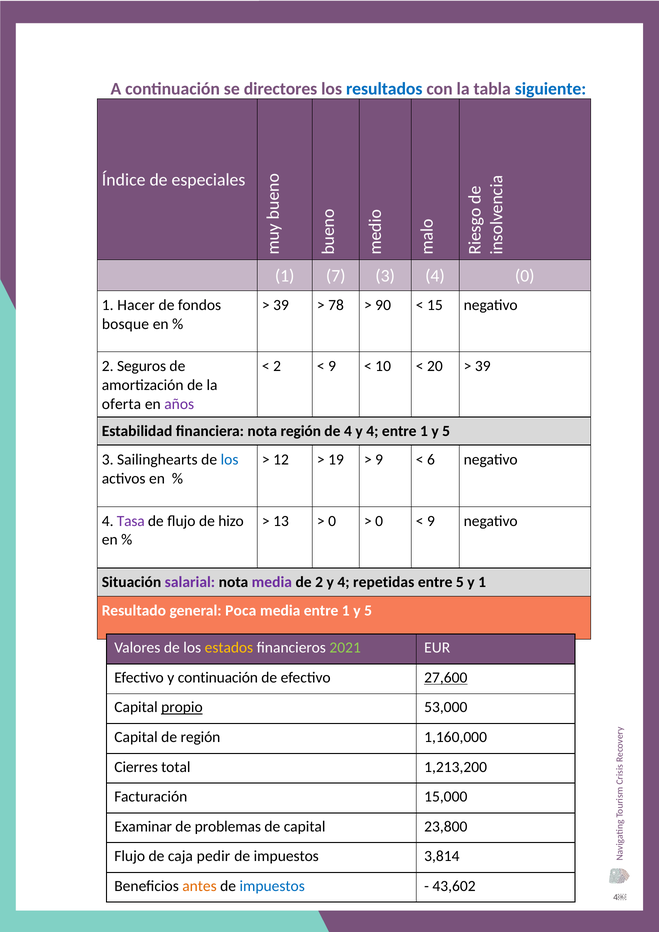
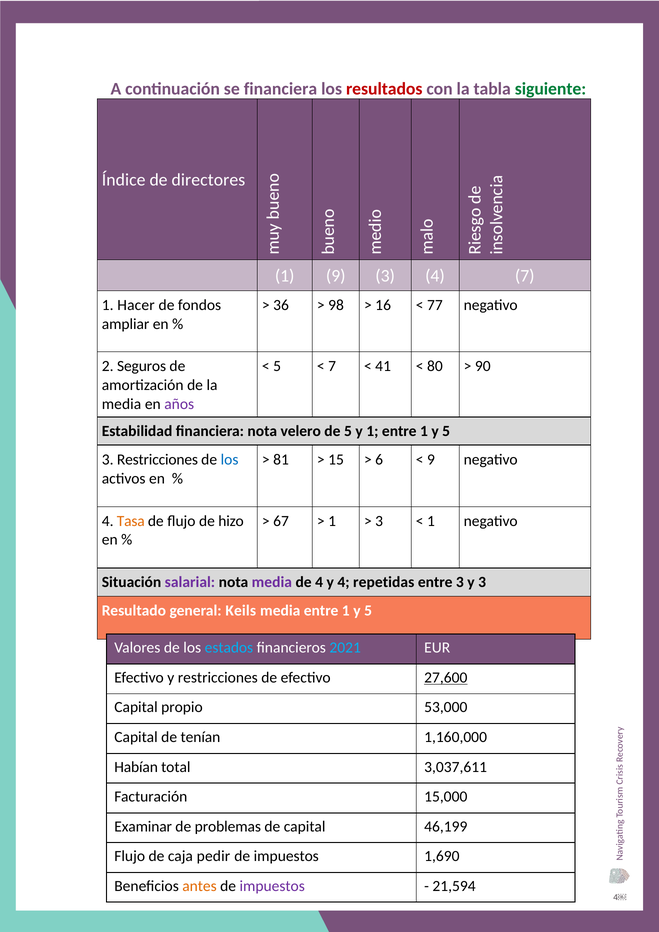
se directores: directores -> financiera (280, 89)
resultados colour: blue -> red (384, 89)
siguiente colour: blue -> green (550, 89)
especiales: especiales -> directores (208, 180)
1 7: 7 -> 9 (336, 276)
4 0: 0 -> 7 (525, 276)
39: 39 -> 36 (281, 305)
78: 78 -> 98 (336, 305)
90: 90 -> 16 (383, 305)
15: 15 -> 77 (435, 305)
bosque: bosque -> ampliar (126, 324)
2: 2 -> 5 (277, 366)
9: 9 -> 7 (332, 366)
10: 10 -> 41 (383, 366)
20: 20 -> 80 (435, 366)
39: 39 -> 90 (483, 366)
oferta: oferta -> media (122, 404)
nota región: región -> velero (301, 431)
de 4: 4 -> 5 (348, 431)
4: 4 -> 1 (372, 431)
3 Sailinghearts: Sailinghearts -> Restricciones (157, 460)
12: 12 -> 81 (281, 460)
19: 19 -> 15 (336, 460)
9: 9 -> 6 (379, 460)
6: 6 -> 9 (431, 460)
Tasa colour: purple -> orange (131, 521)
13: 13 -> 67 (281, 521)
0: 0 -> 1 (332, 521)
0: 0 -> 3 (379, 521)
9: 9 -> 1 (431, 521)
de 2: 2 -> 4 (319, 582)
entre 5: 5 -> 3 (460, 582)
y 1: 1 -> 3 (482, 582)
general Poca: Poca -> Keils (241, 610)
estados colour: yellow -> light blue (229, 648)
2021 colour: light green -> light blue (345, 648)
y continuación: continuación -> restricciones (218, 678)
propio underline: present -> none (182, 707)
de región: región -> tenían (200, 737)
Cierres: Cierres -> Habían (136, 767)
1,213,200: 1,213,200 -> 3,037,611 (456, 767)
23,800: 23,800 -> 46,199 (446, 826)
3,814: 3,814 -> 1,690 (442, 856)
impuestos colour: blue -> purple (272, 886)
43,602: 43,602 -> 21,594 (454, 886)
